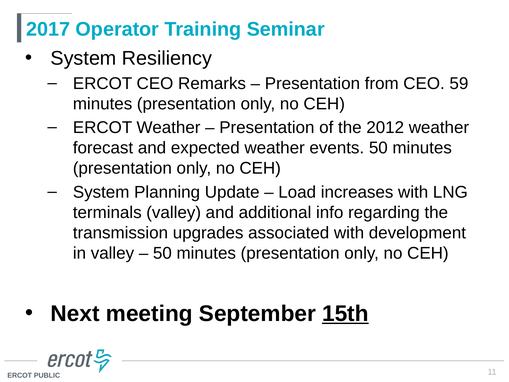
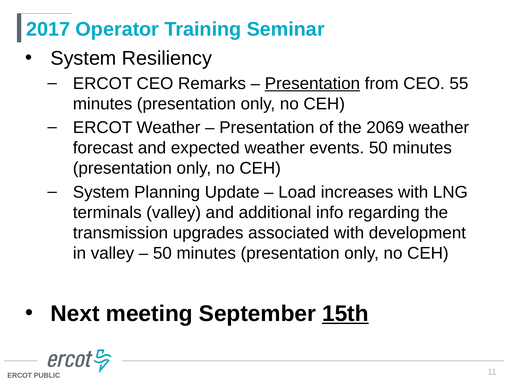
Presentation underline: none -> present (312, 83)
59: 59 -> 55 (459, 83)
2012: 2012 -> 2069 (385, 128)
